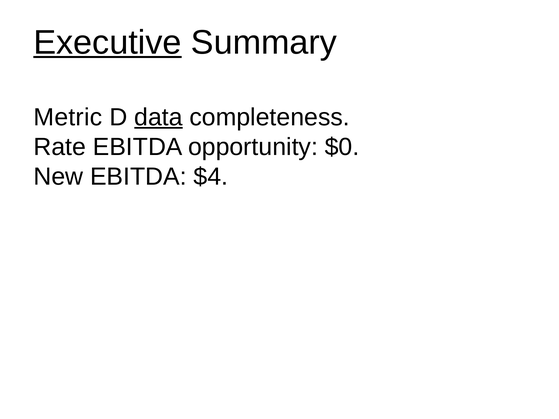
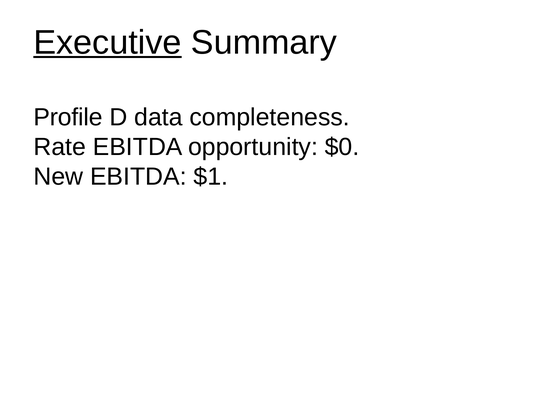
Metric: Metric -> Profile (68, 117)
data underline: present -> none (158, 117)
$4: $4 -> $1 (211, 177)
